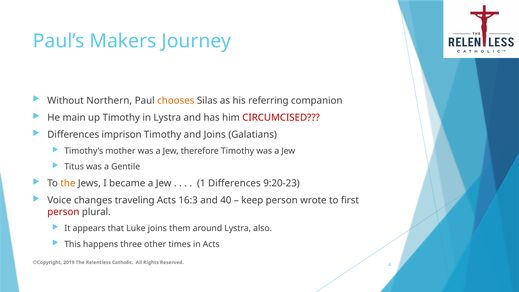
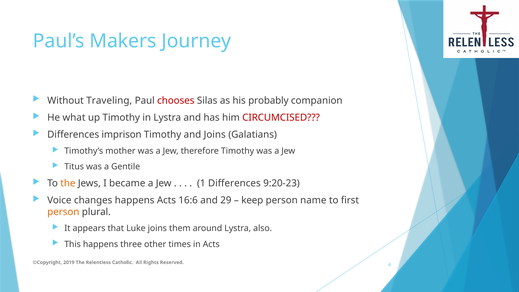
Northern: Northern -> Traveling (109, 100)
chooses colour: orange -> red (176, 100)
referring: referring -> probably (268, 100)
main: main -> what (74, 118)
changes traveling: traveling -> happens (135, 200)
16:3: 16:3 -> 16:6 (188, 200)
40: 40 -> 29 (226, 200)
wrote: wrote -> name (313, 200)
person colour: red -> orange (63, 212)
